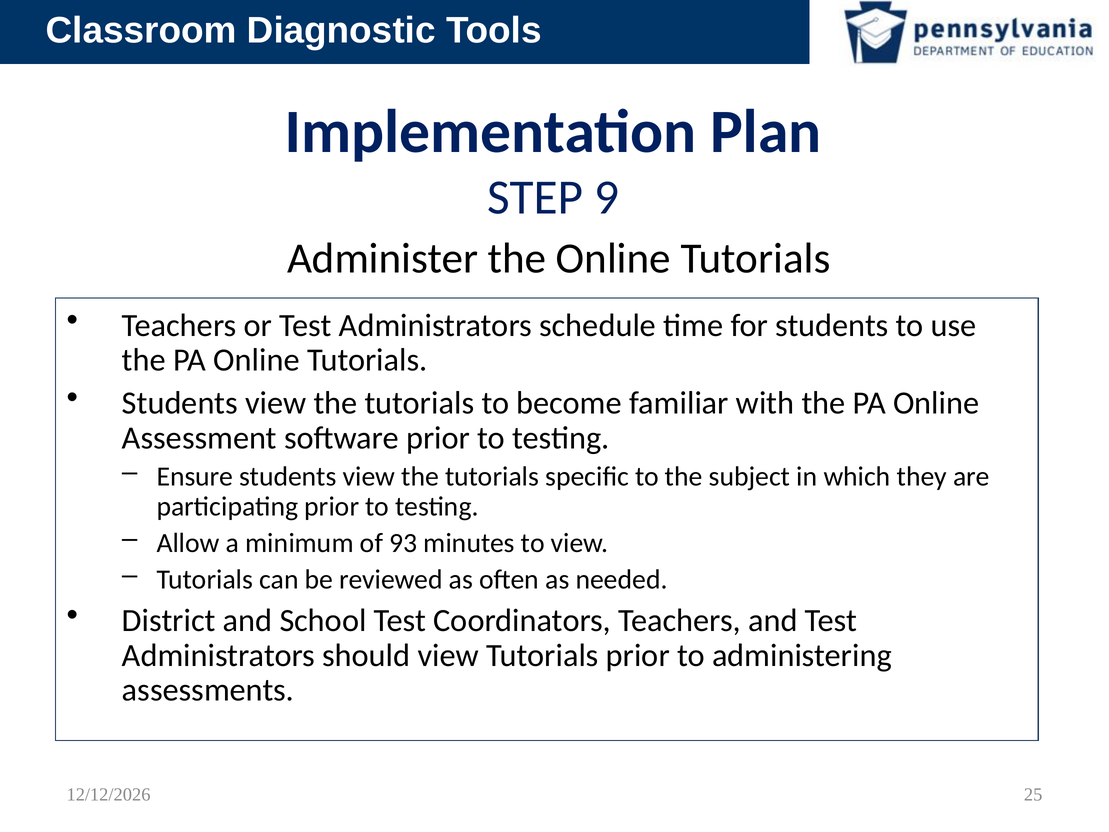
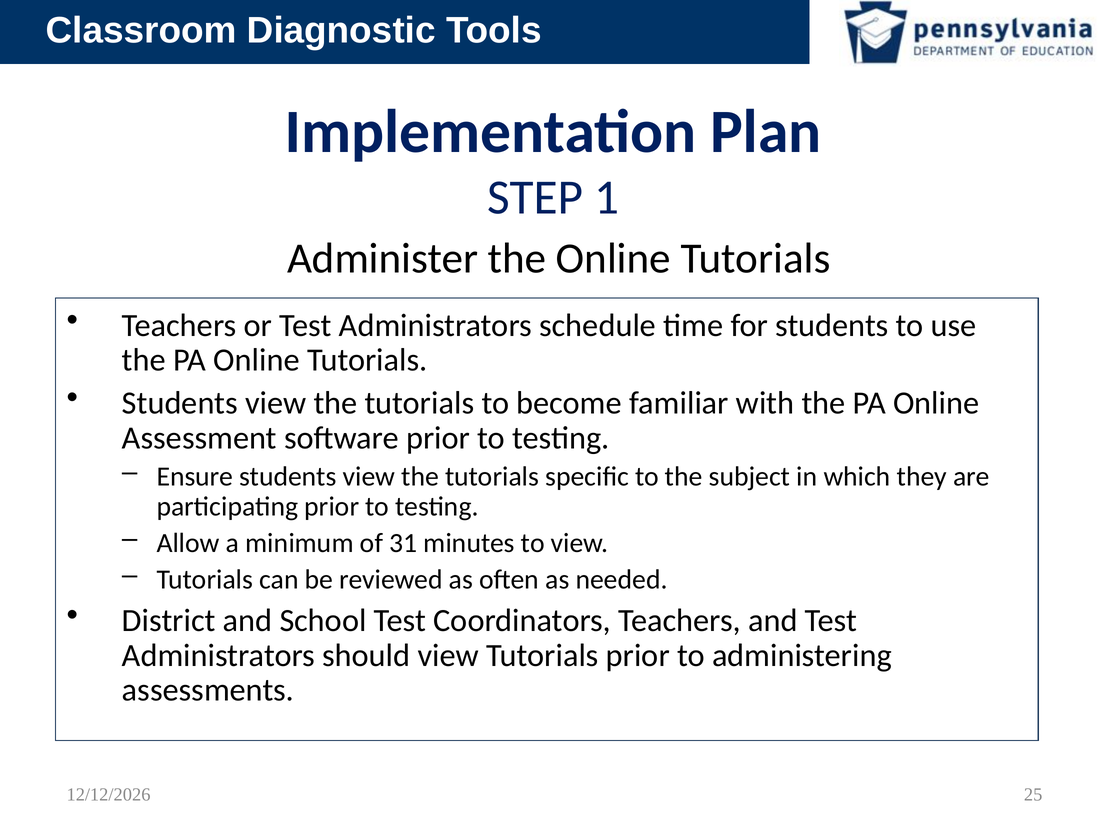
9: 9 -> 1 (607, 197)
93: 93 -> 31 (403, 543)
